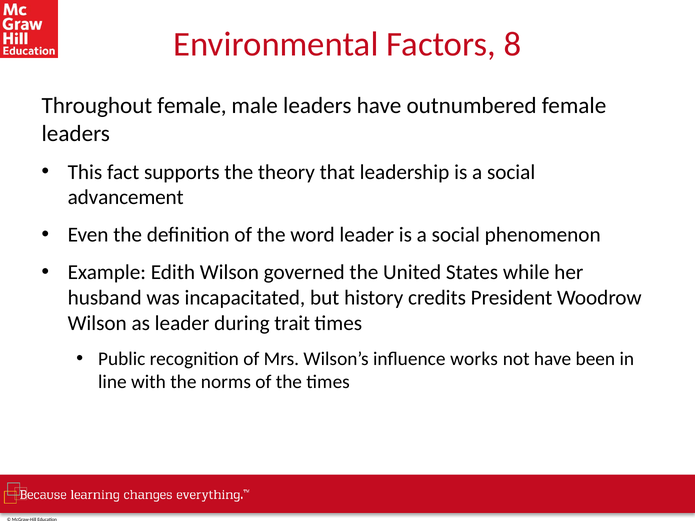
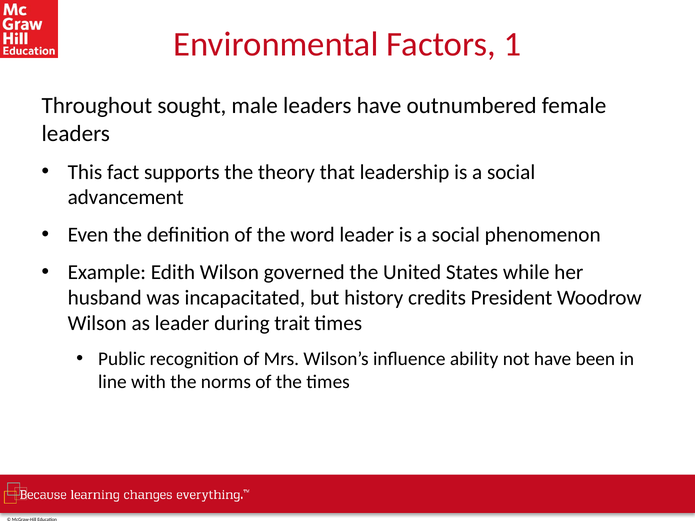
8: 8 -> 1 (513, 44)
Throughout female: female -> sought (192, 106)
works: works -> ability (474, 359)
